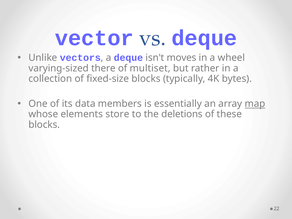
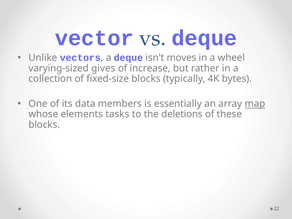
there: there -> gives (103, 68)
multiset: multiset -> increase (150, 68)
store: store -> tasks (117, 114)
